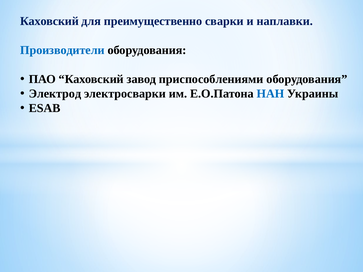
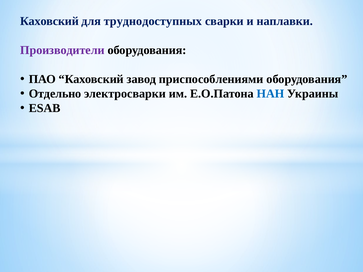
преимущественно: преимущественно -> труднодоступных (153, 21)
Производители colour: blue -> purple (62, 50)
Электрод: Электрод -> Отдельно (55, 94)
